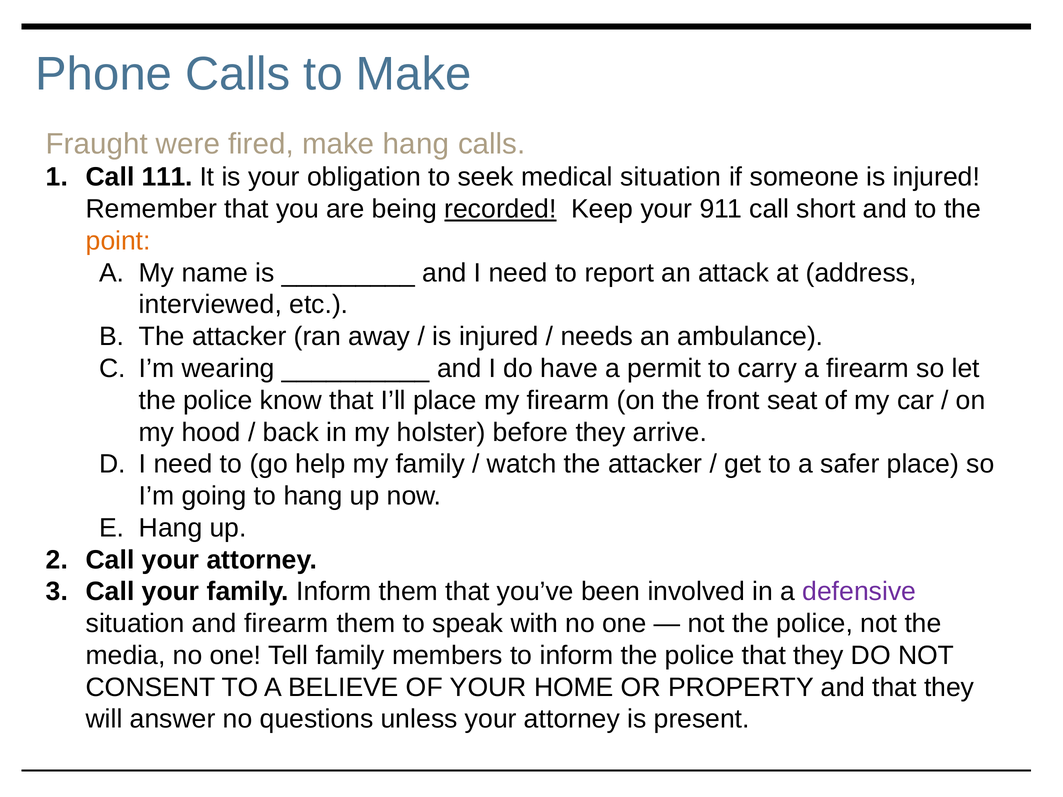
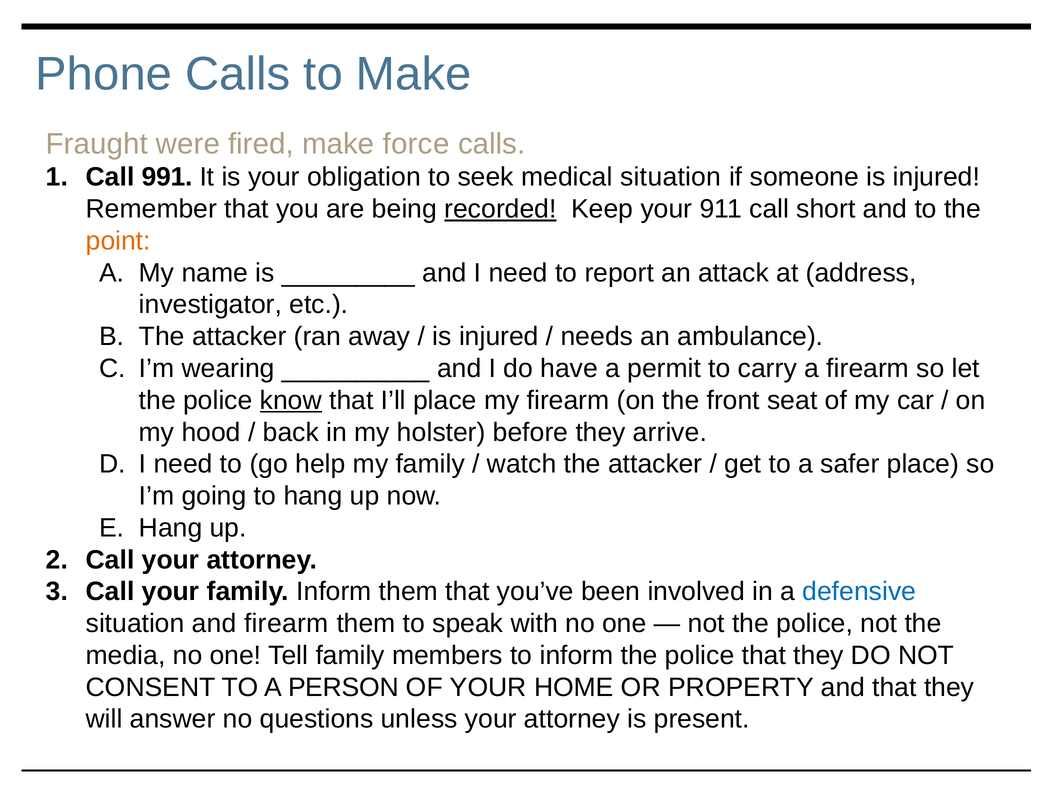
make hang: hang -> force (416, 144)
111: 111 -> 991 (167, 177)
interviewed: interviewed -> investigator (210, 305)
know underline: none -> present (291, 400)
defensive colour: purple -> blue (859, 592)
BELIEVE: BELIEVE -> PERSON (343, 687)
